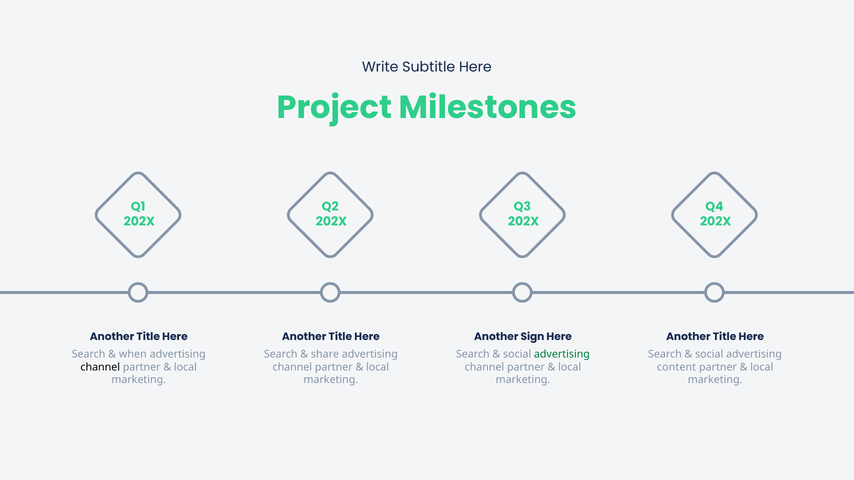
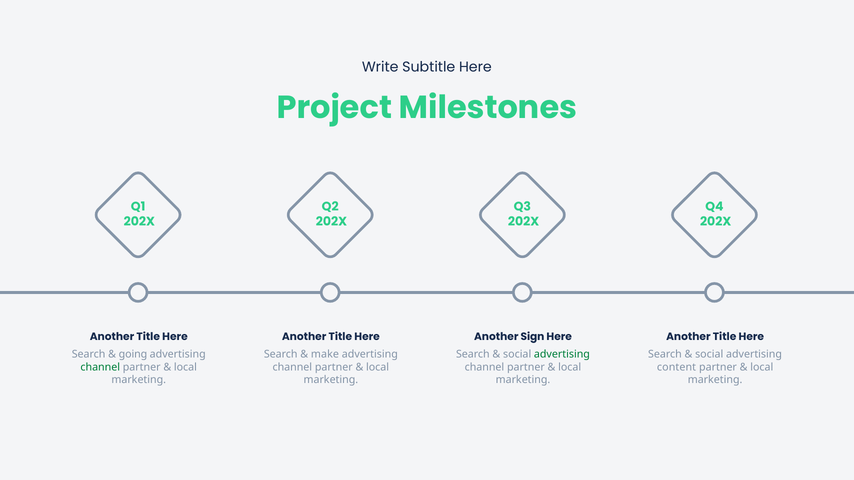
when: when -> going (133, 355)
share: share -> make (325, 355)
channel colour: black -> green (100, 367)
